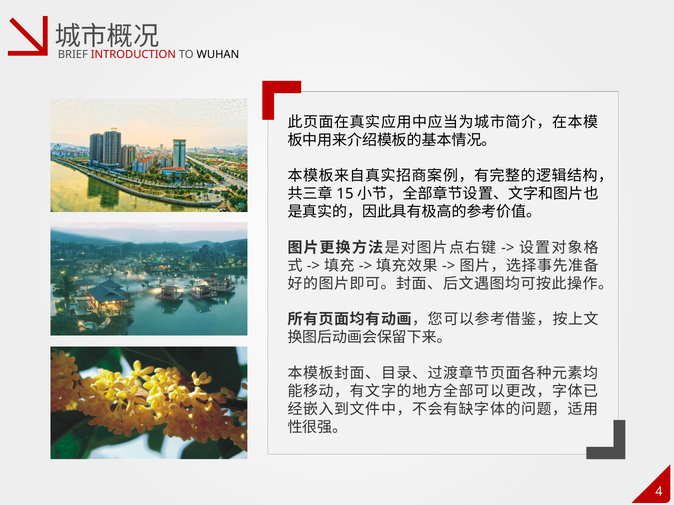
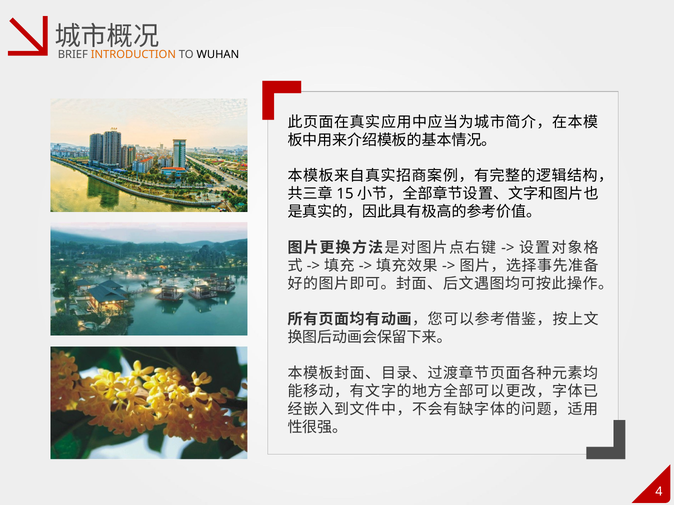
INTRODUCTION colour: red -> orange (133, 55)
